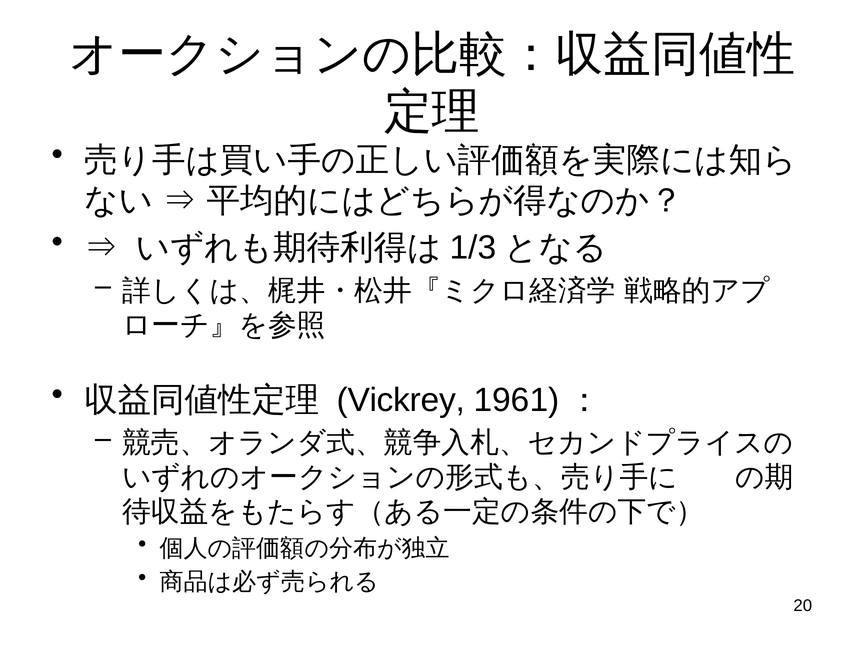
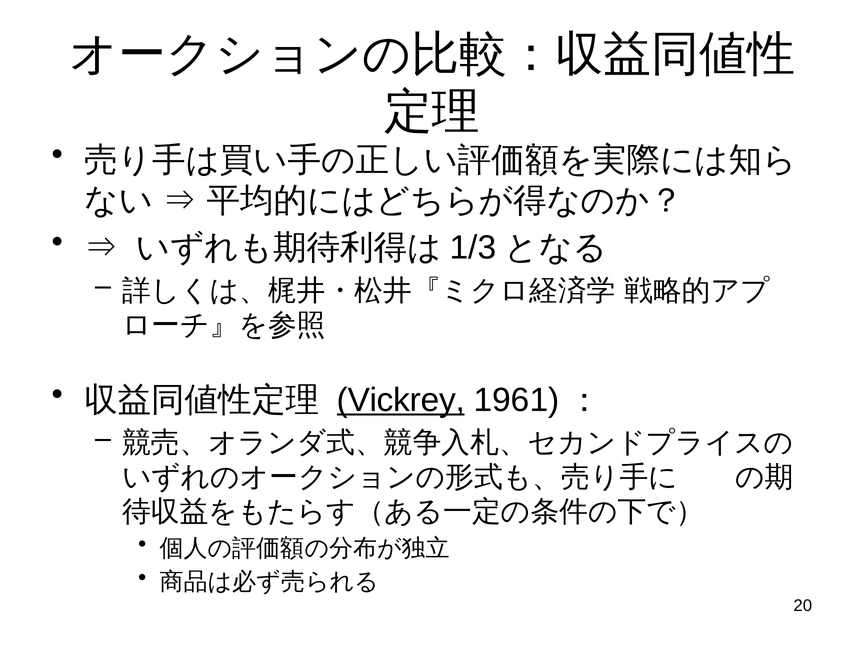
Vickrey underline: none -> present (401, 400)
